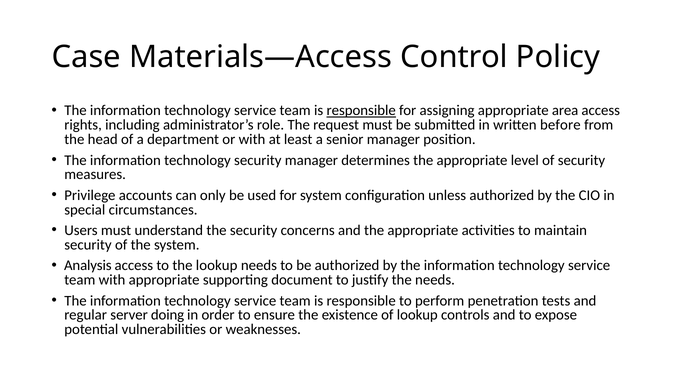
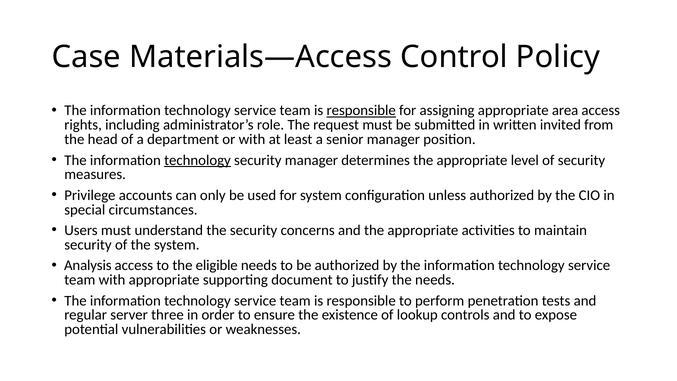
before: before -> invited (560, 125)
technology underline: none -> present (197, 160)
the lookup: lookup -> eligible (217, 265)
doing: doing -> three (167, 315)
